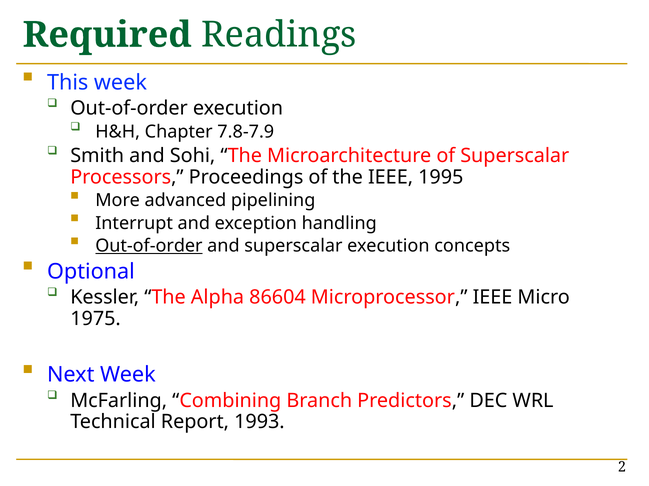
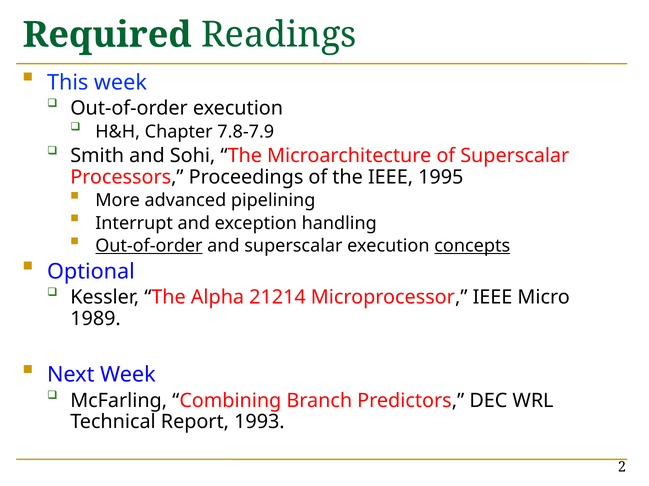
concepts underline: none -> present (472, 246)
86604: 86604 -> 21214 (277, 298)
1975: 1975 -> 1989 (96, 319)
